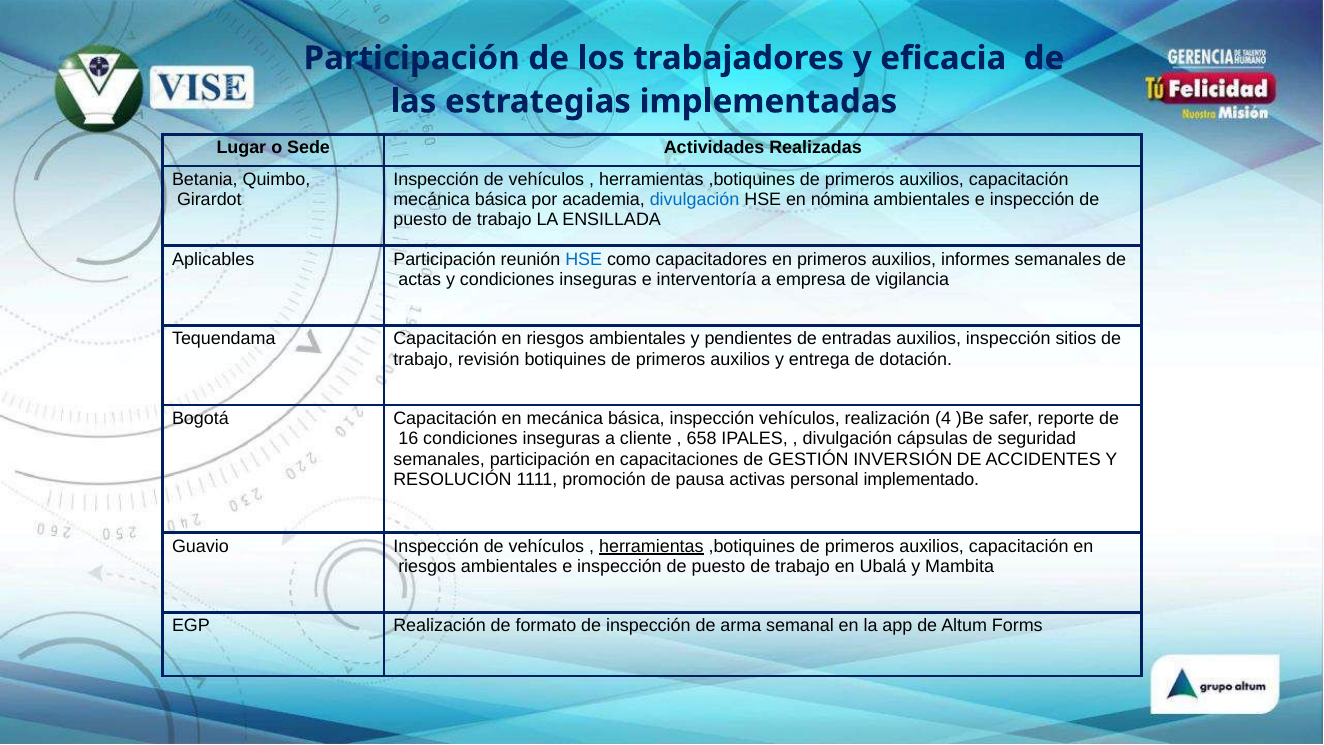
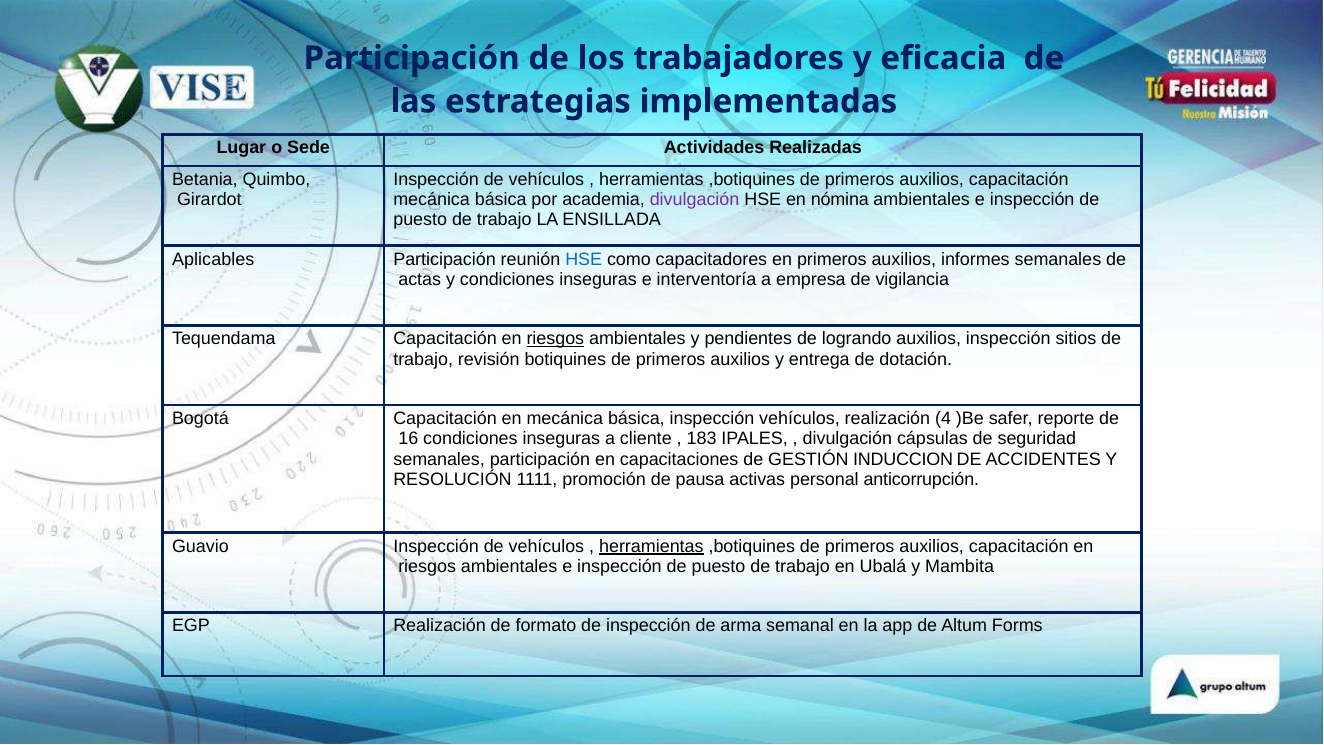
divulgación colour: blue -> purple (695, 200)
riesgos underline: none -> present (555, 339)
entradas: entradas -> logrando (857, 339)
658: 658 -> 183 (702, 439)
INVERSIÓN: INVERSIÓN -> INDUCCION (903, 459)
implementado: implementado -> anticorrupción (921, 479)
